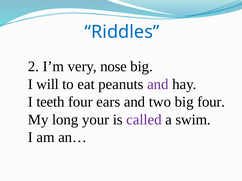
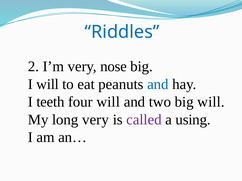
and colour: purple -> blue (158, 84)
four ears: ears -> will (108, 102)
big four: four -> will (211, 102)
long your: your -> very (96, 120)
swim: swim -> using (193, 120)
